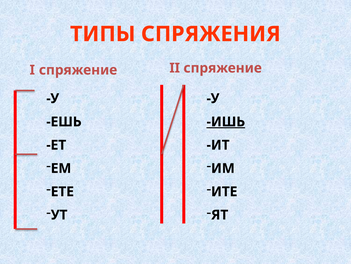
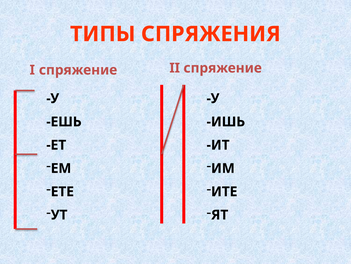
ИШЬ underline: present -> none (226, 121)
